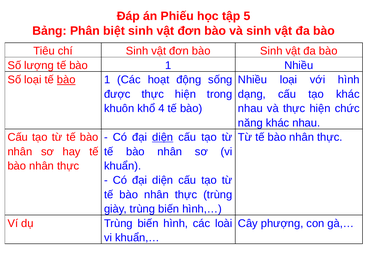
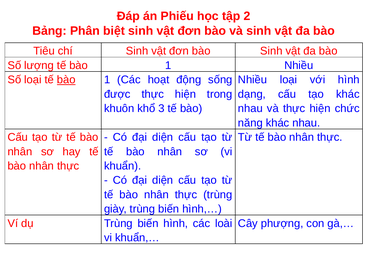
5: 5 -> 2 (247, 16)
4: 4 -> 3 (162, 108)
diện underline: present -> none (163, 137)
